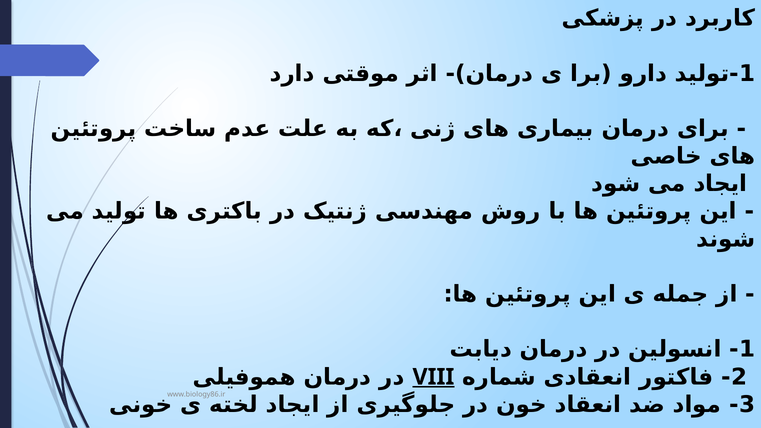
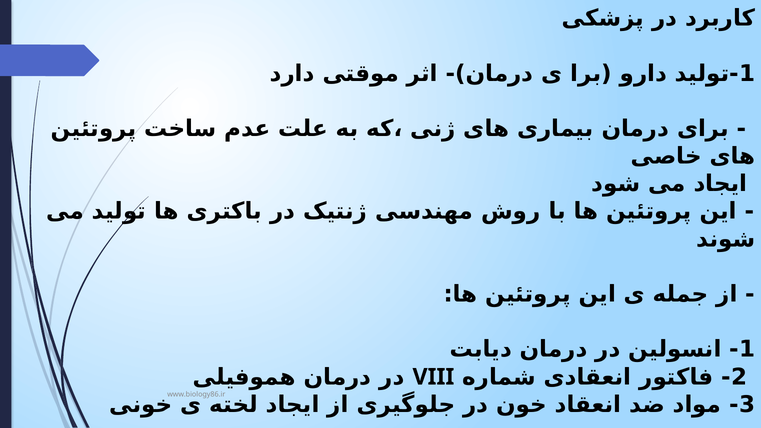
VIII underline: present -> none (433, 377)
